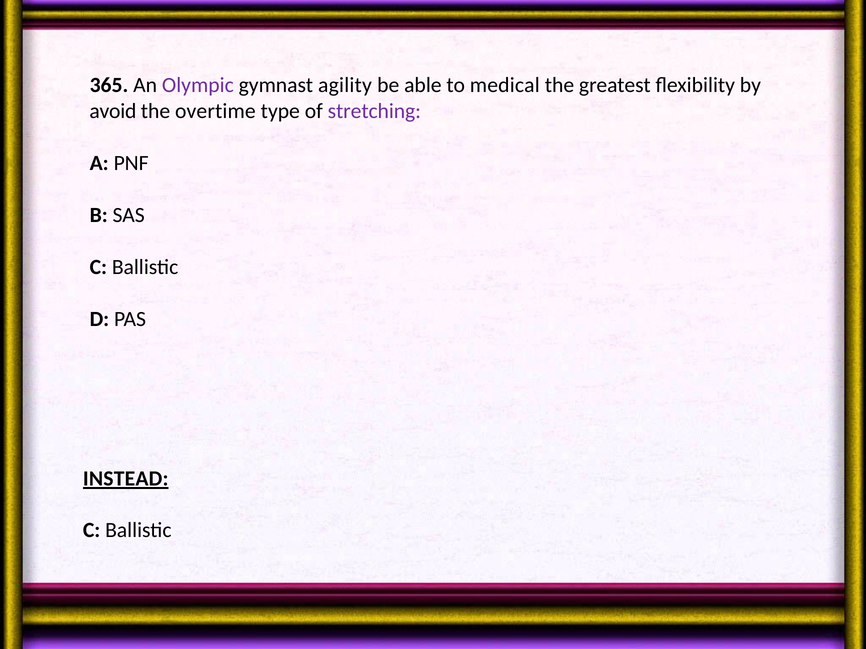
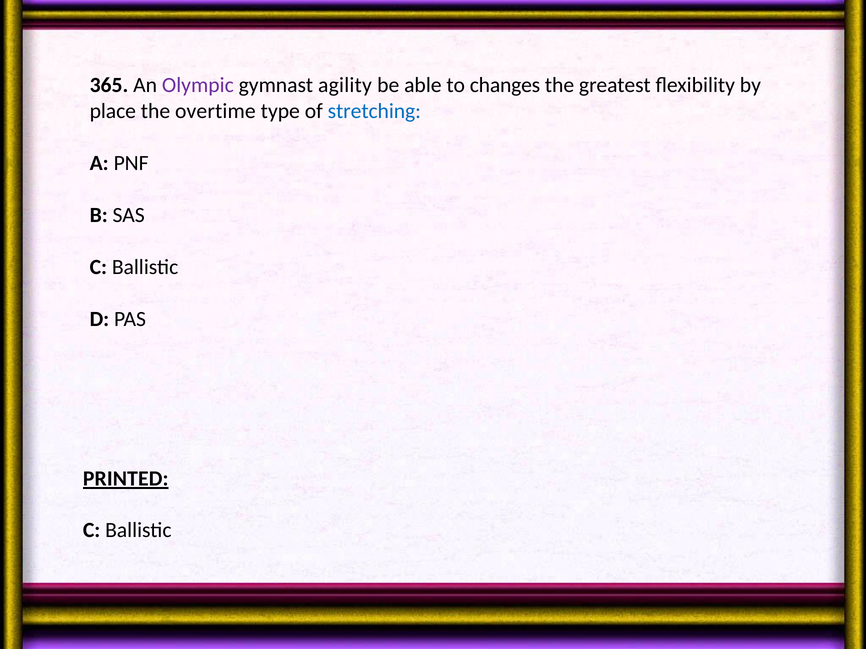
medical: medical -> changes (505, 85)
avoid: avoid -> place (113, 111)
stretching colour: purple -> blue (374, 111)
INSTEAD: INSTEAD -> PRINTED (126, 479)
